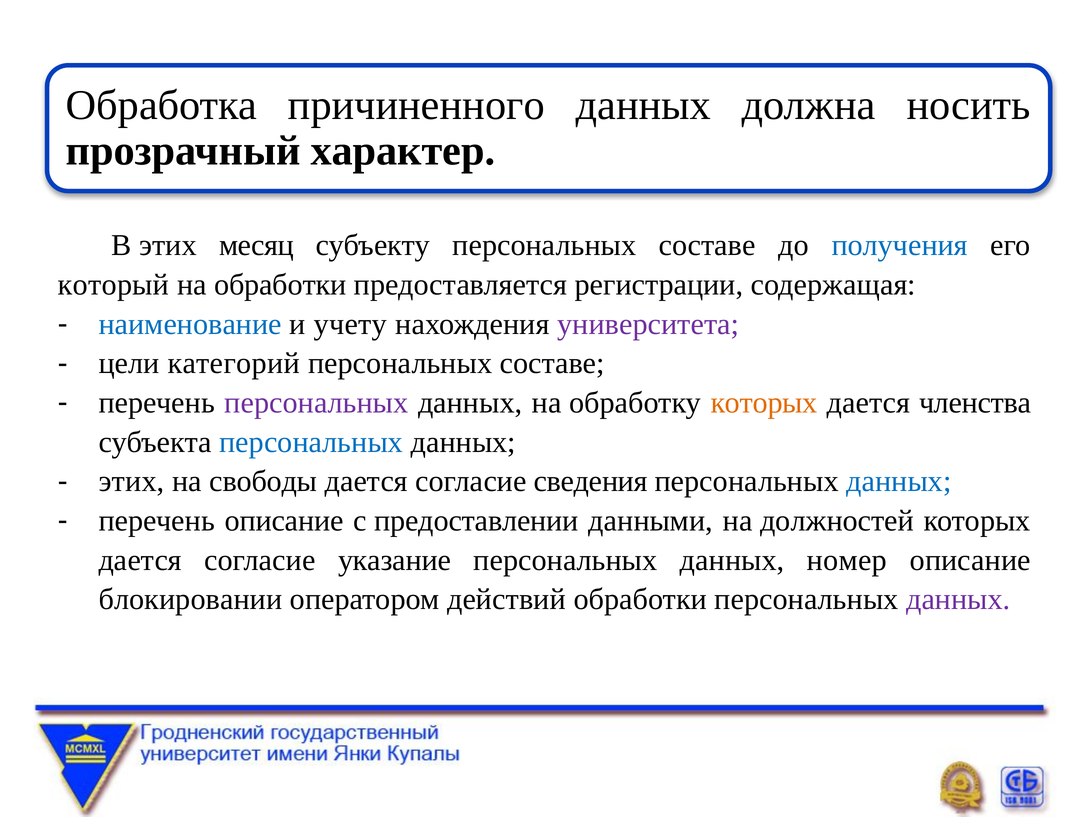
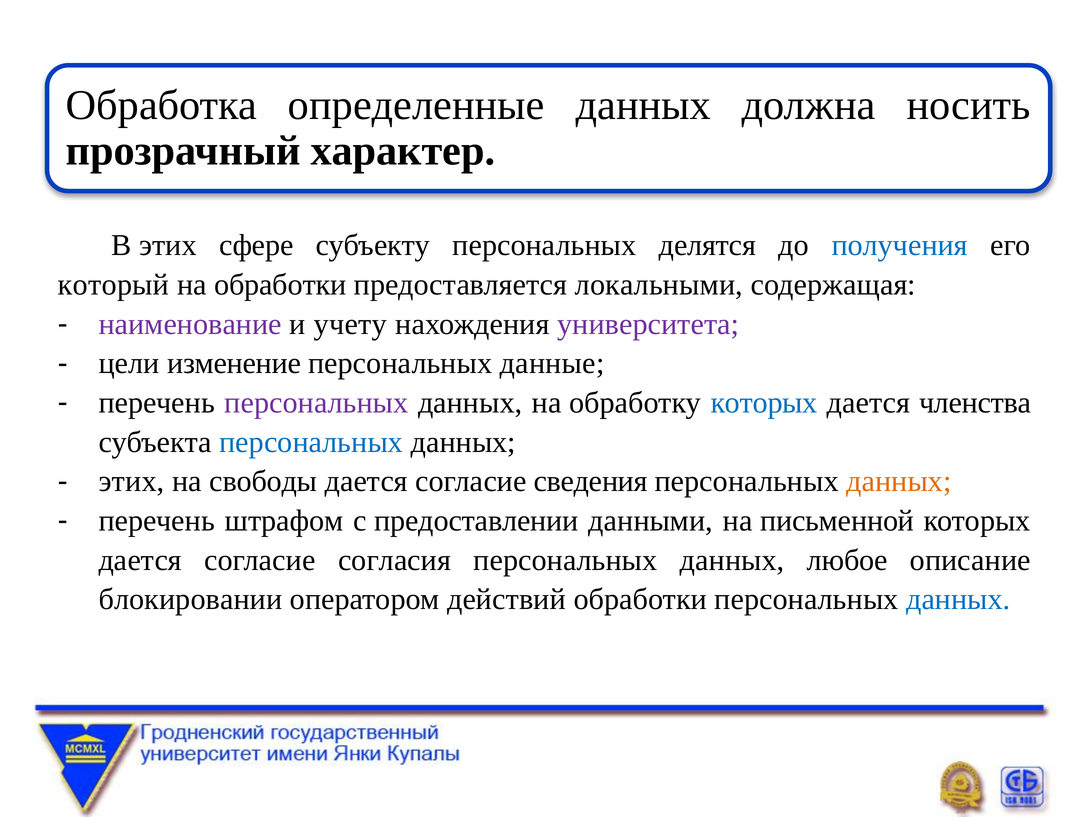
причиненного: причиненного -> определенные (416, 105)
месяц: месяц -> сфере (256, 245)
субъекту персональных составе: составе -> делятся (707, 245)
регистрации: регистрации -> локальными (659, 285)
наименование colour: blue -> purple (190, 324)
категорий: категорий -> изменение (234, 363)
составе: составе -> данные (552, 363)
которых colour: orange -> blue (764, 403)
данных colour: blue -> orange (899, 481)
перечень описание: описание -> штрафом (284, 521)
должностей: должностей -> письменной (837, 521)
указание: указание -> согласия (394, 560)
номер: номер -> любое (847, 560)
данных colour: purple -> blue (958, 599)
